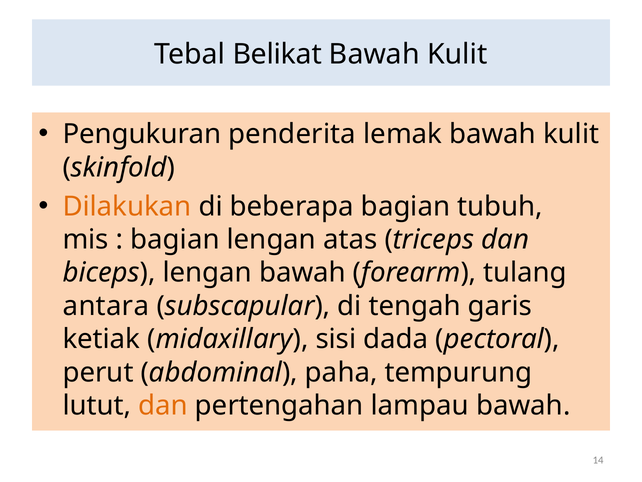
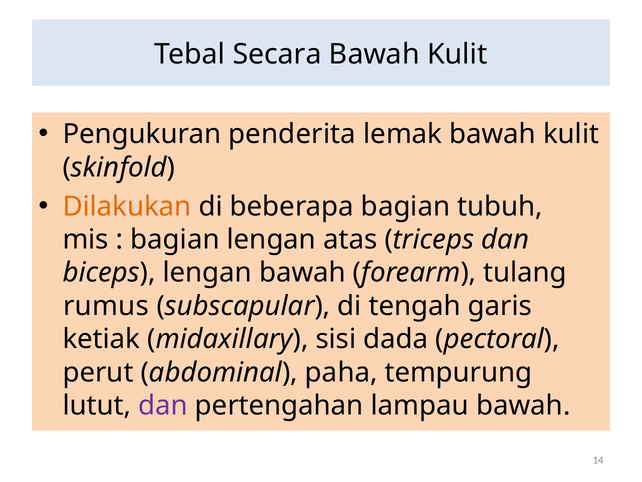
Belikat: Belikat -> Secara (277, 54)
antara: antara -> rumus (106, 306)
dan colour: orange -> purple (163, 405)
